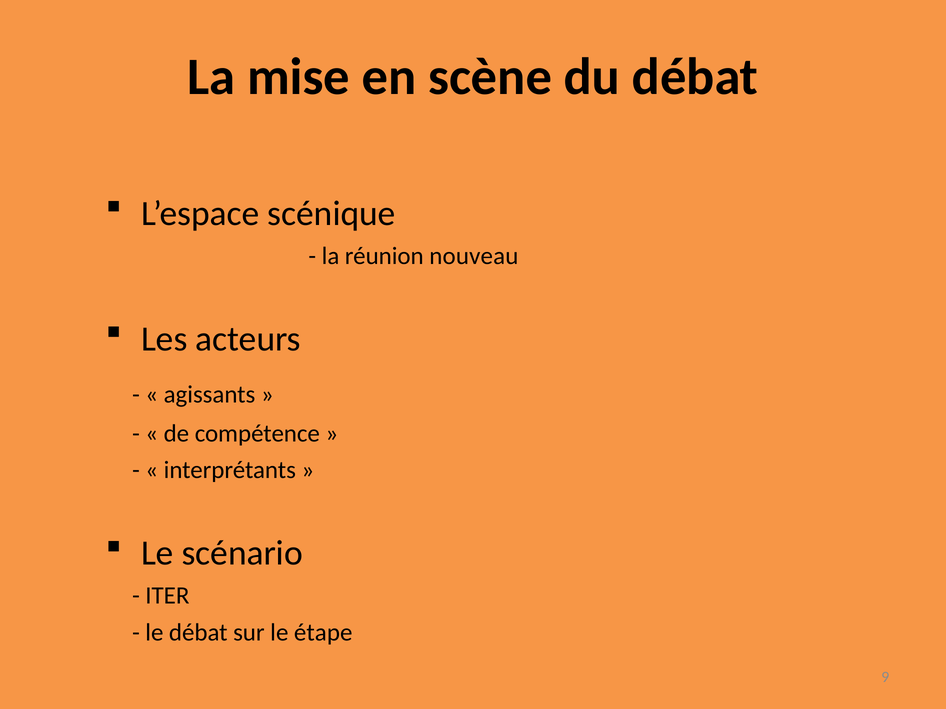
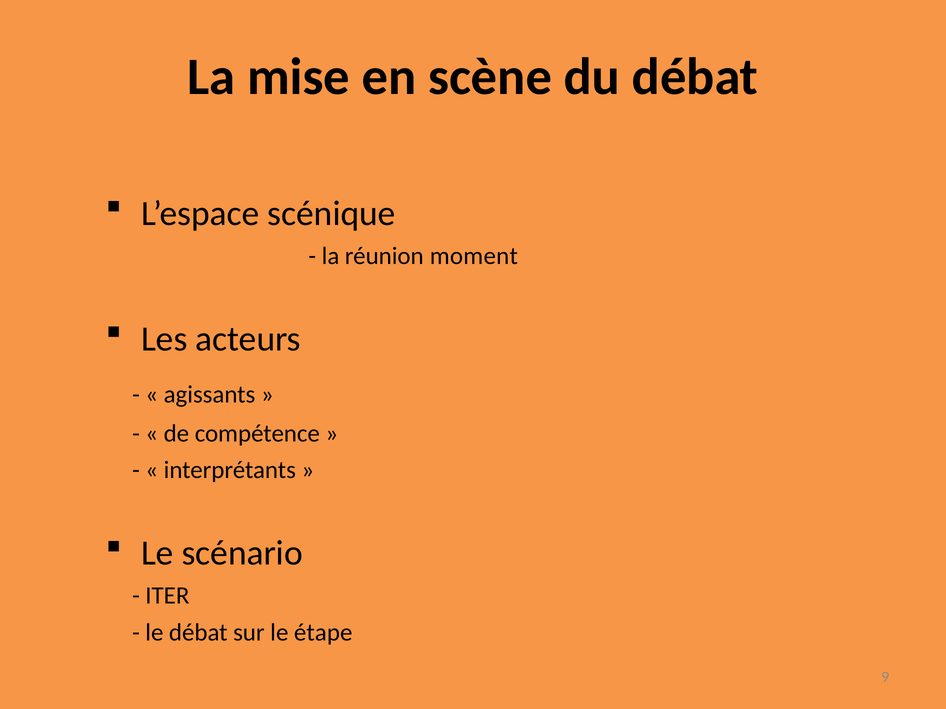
nouveau: nouveau -> moment (474, 256)
